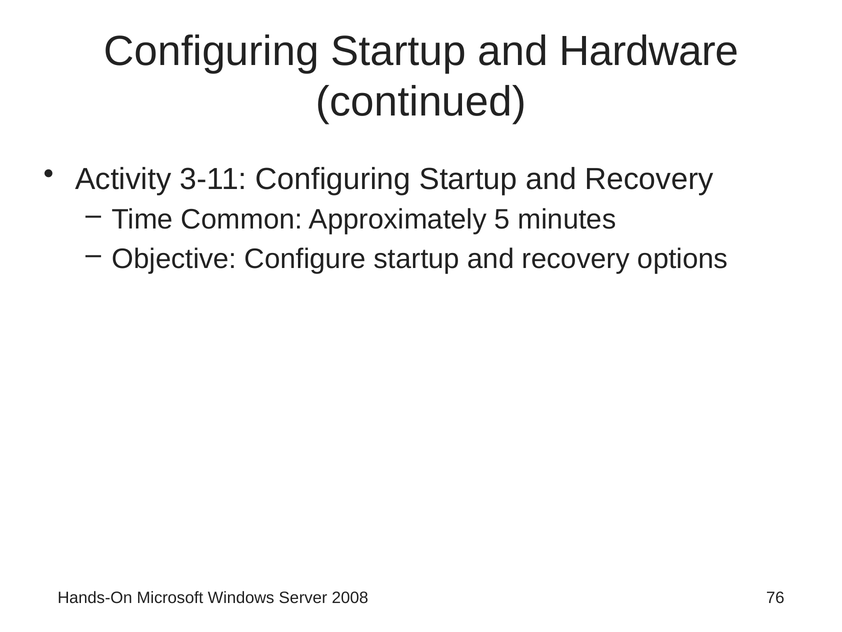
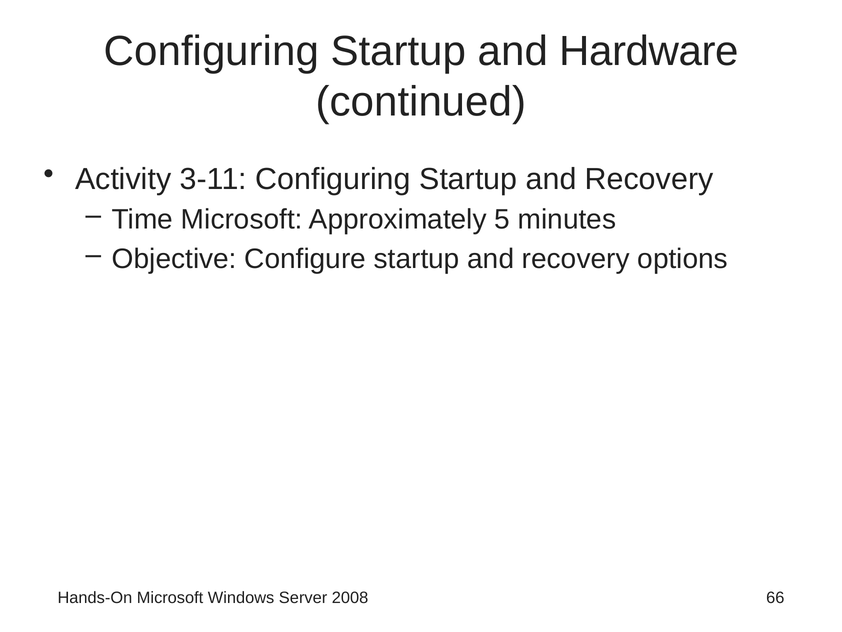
Time Common: Common -> Microsoft (242, 219)
76: 76 -> 66 (775, 598)
